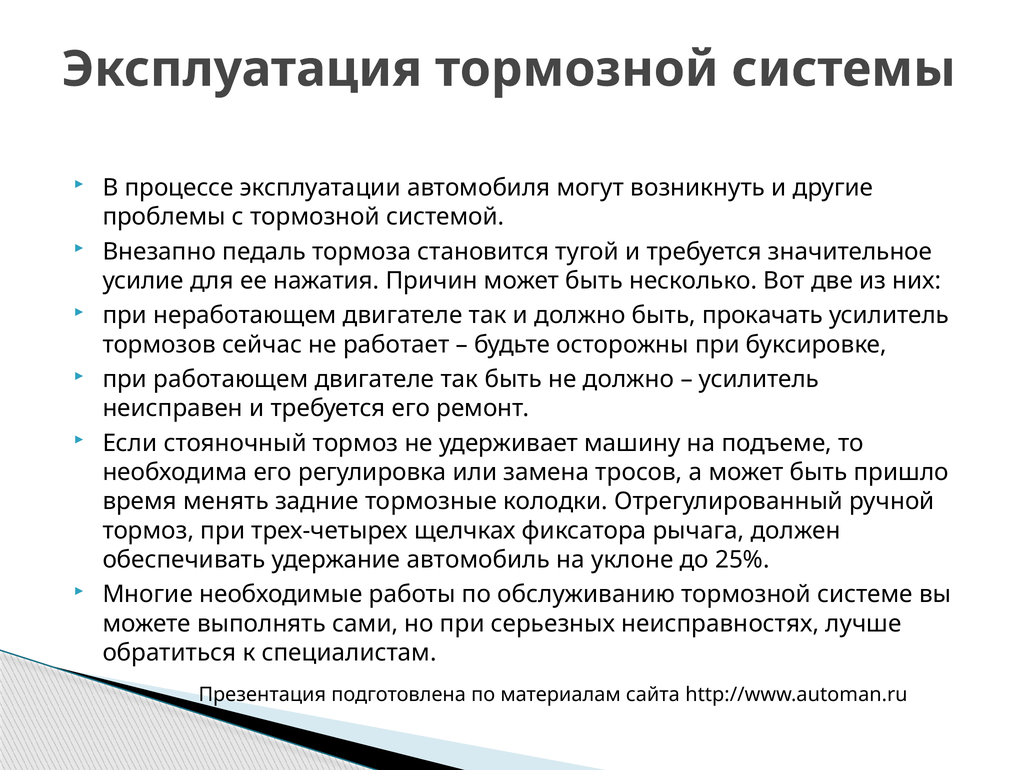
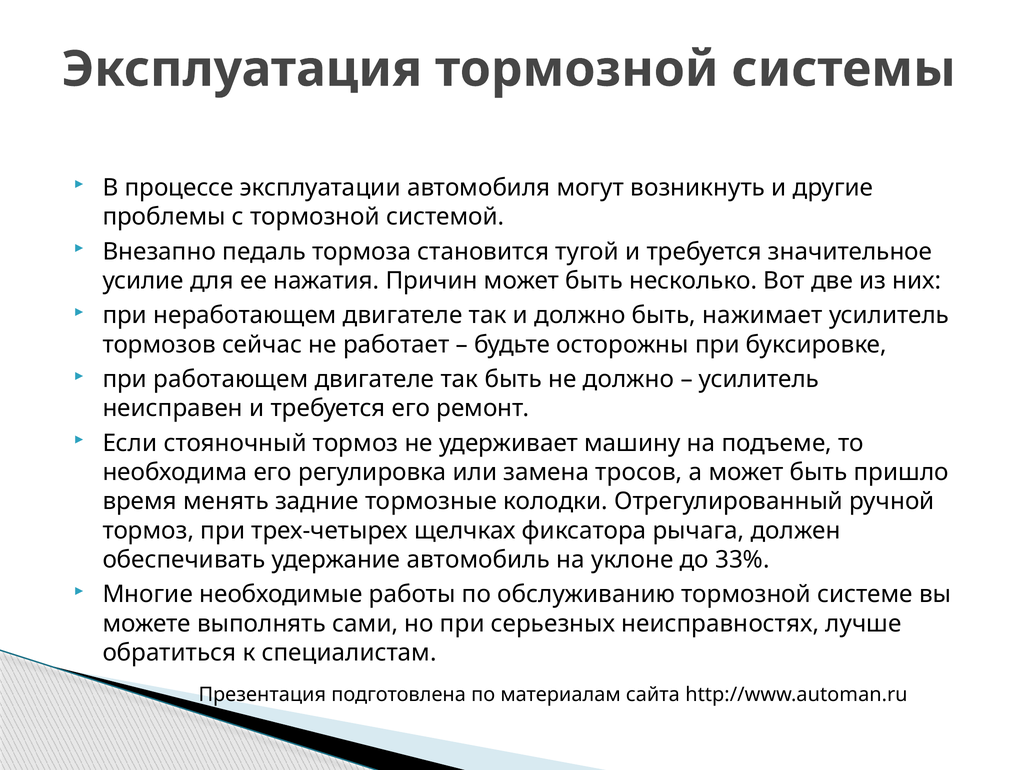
прокачать: прокачать -> нажимает (762, 316)
25%: 25% -> 33% (742, 560)
